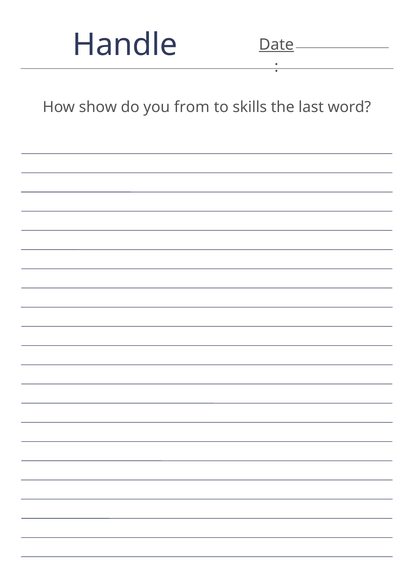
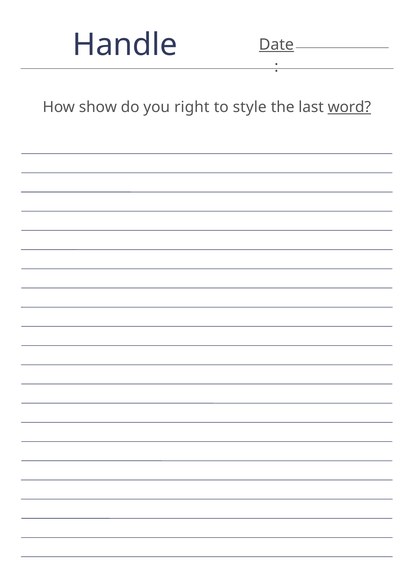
from: from -> right (192, 107)
skills: skills -> style (250, 107)
word underline: none -> present (349, 107)
